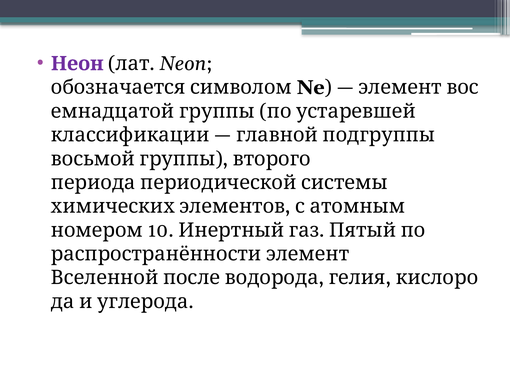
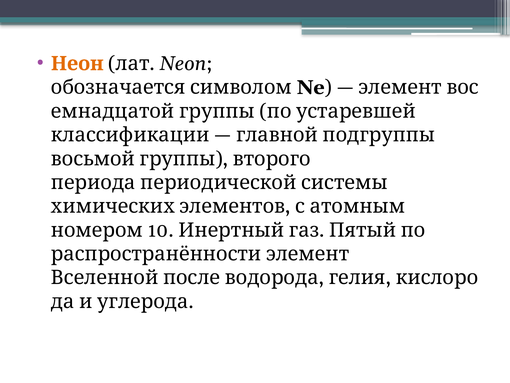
Неон colour: purple -> orange (77, 64)
